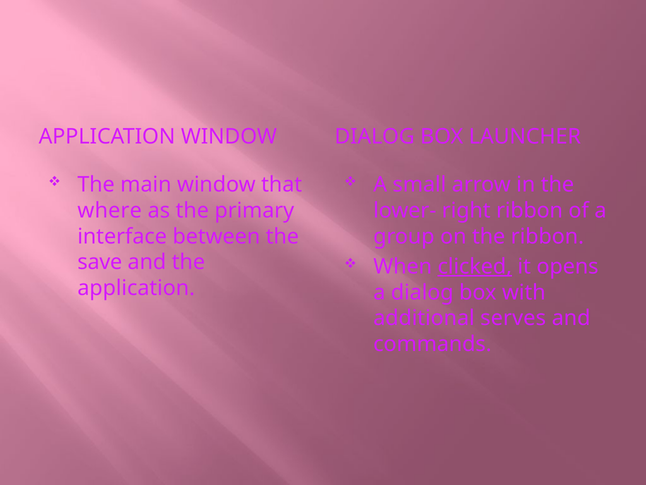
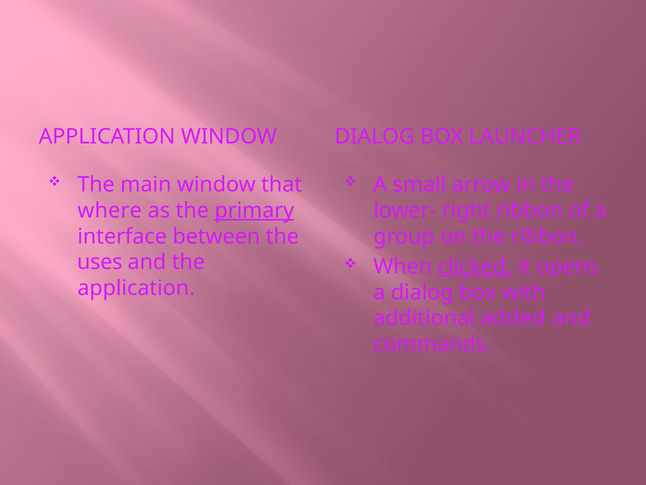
primary underline: none -> present (254, 210)
save: save -> uses (100, 262)
serves: serves -> added (513, 318)
